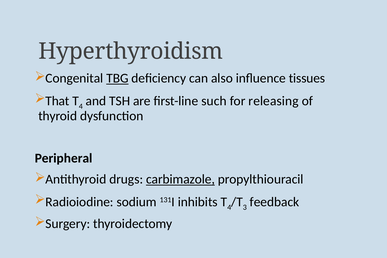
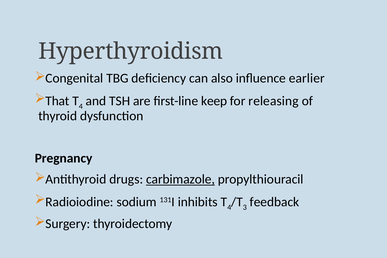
TBG underline: present -> none (117, 78)
tissues: tissues -> earlier (307, 78)
such: such -> keep (214, 101)
Peripheral: Peripheral -> Pregnancy (64, 158)
